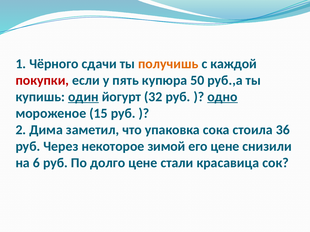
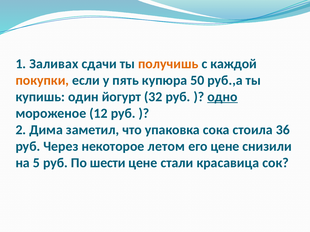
Чёрного: Чёрного -> Заливах (54, 64)
покупки colour: red -> orange (42, 80)
один underline: present -> none (83, 97)
15: 15 -> 12 (99, 114)
зимой: зимой -> летом (166, 147)
6: 6 -> 5 (36, 163)
долго: долго -> шести (108, 163)
